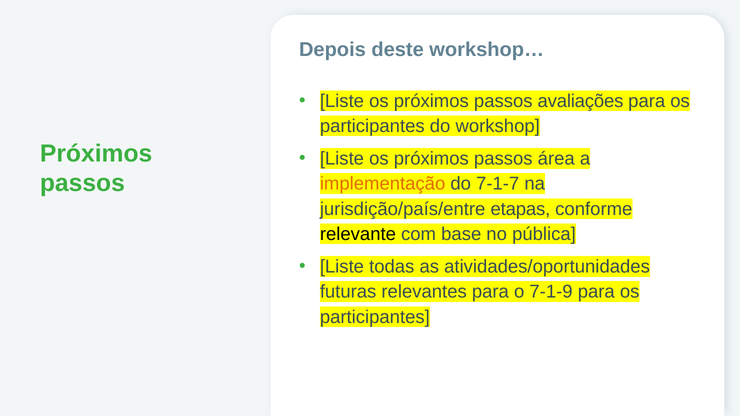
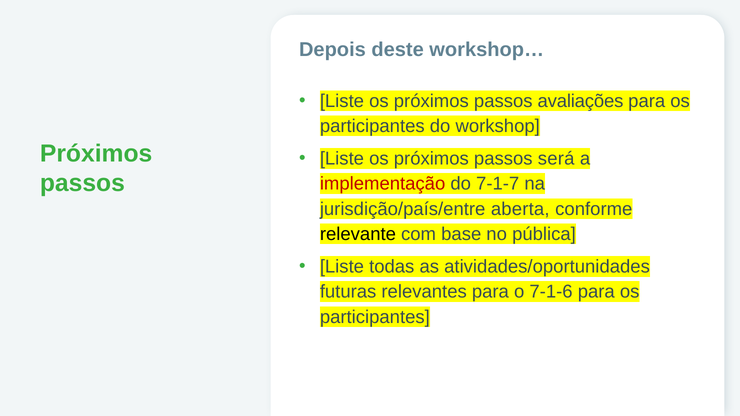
área: área -> será (556, 159)
implementação colour: orange -> red (383, 184)
etapas: etapas -> aberta (520, 209)
7-1-9: 7-1-9 -> 7-1-6 (551, 292)
